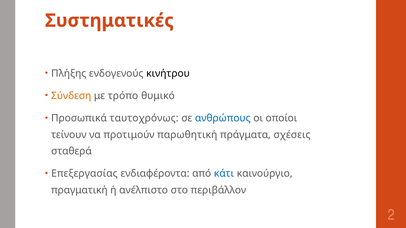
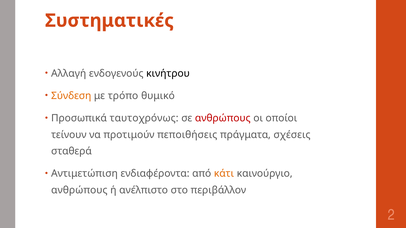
Πλήξης: Πλήξης -> Αλλαγή (69, 73)
ανθρώπους colour: blue -> red (223, 119)
παρωθητική: παρωθητική -> πεποιθήσεις (187, 135)
Επεξεργασίας: Επεξεργασίας -> Αντιμετώπιση (84, 174)
κάτι colour: blue -> orange (224, 174)
πραγματική: πραγματική -> ανθρώπους (79, 190)
